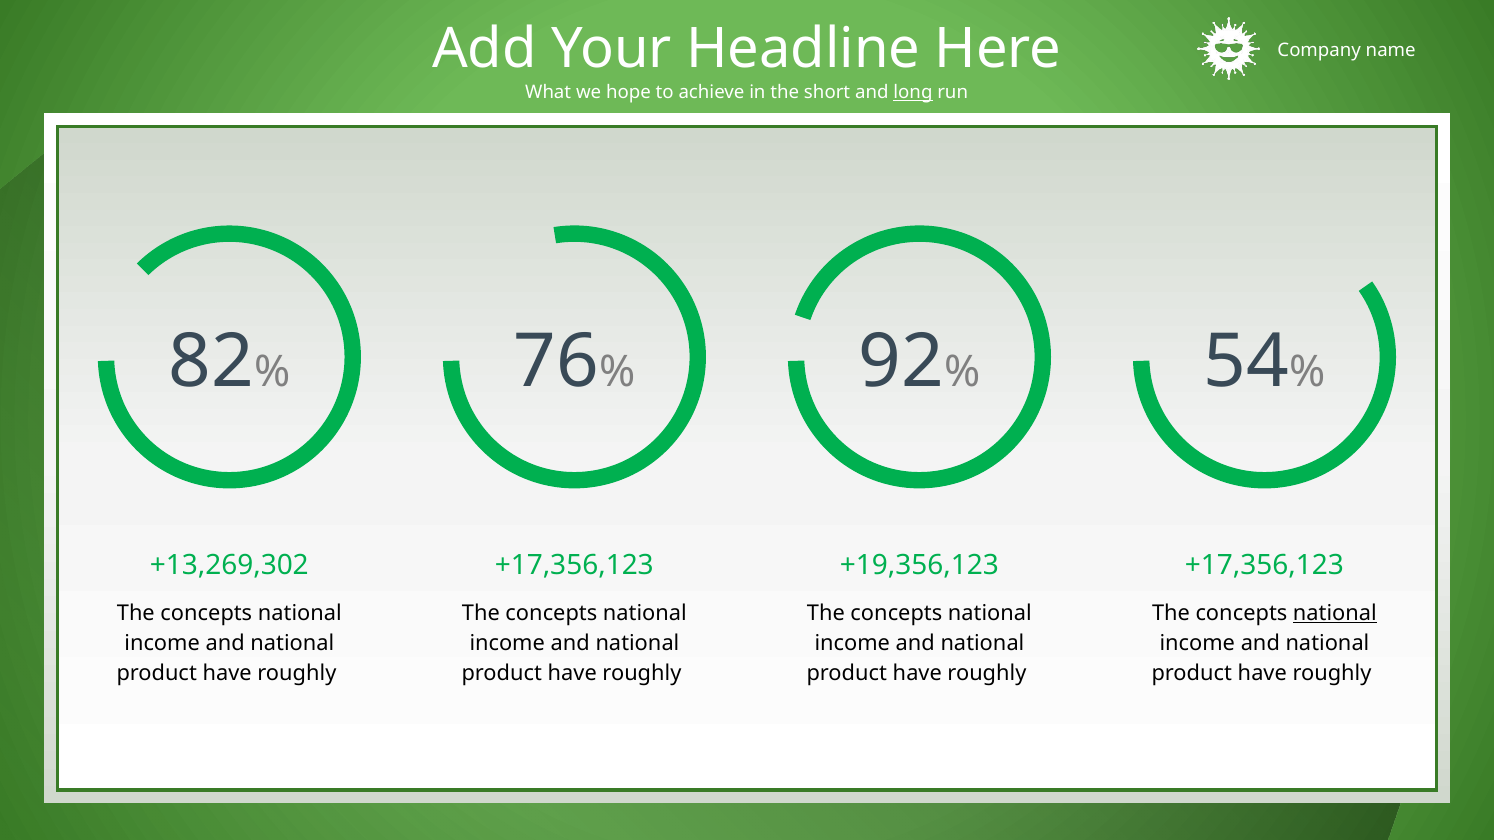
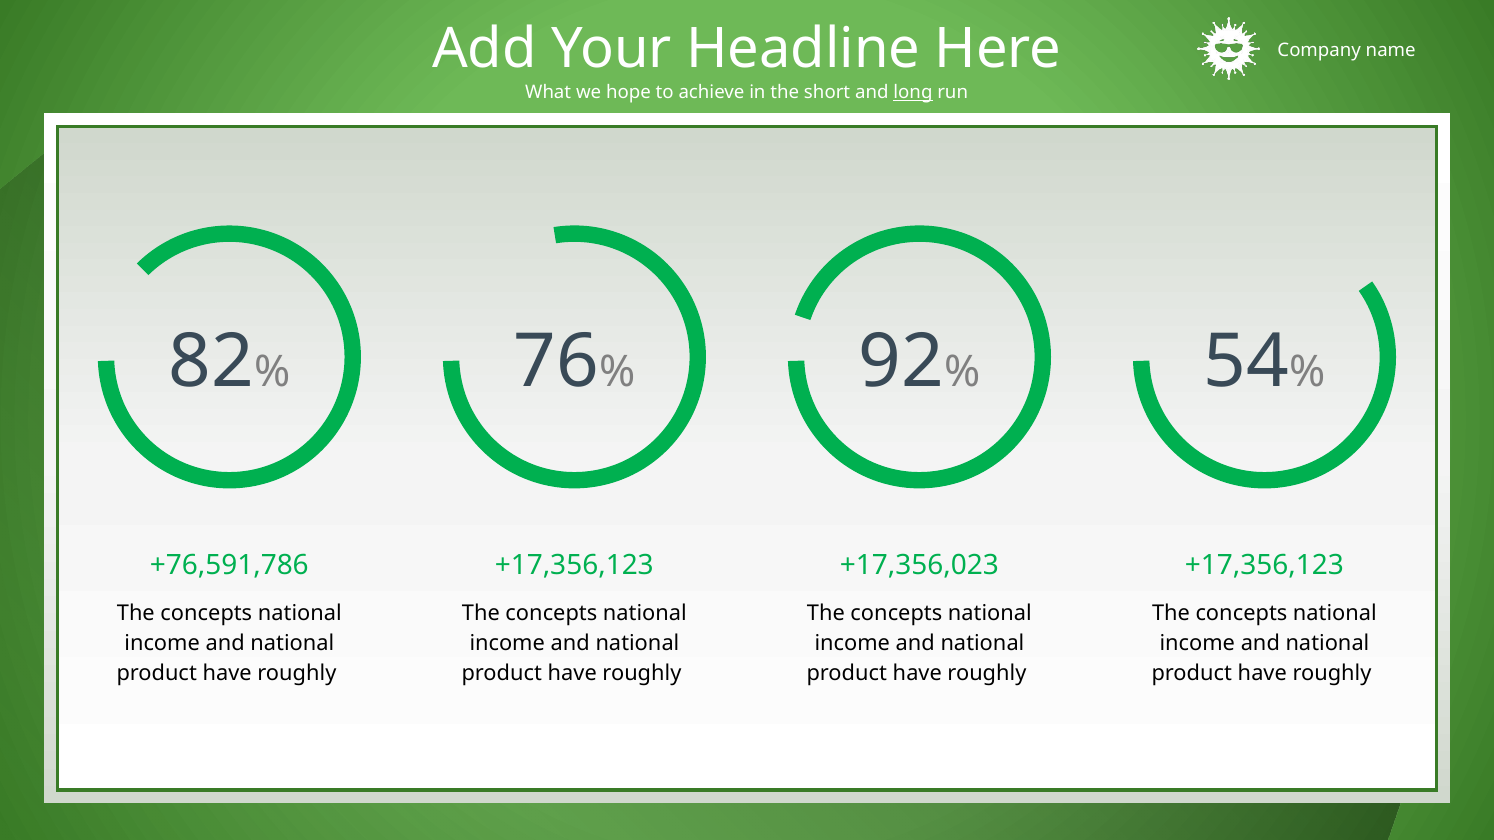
+13,269,302: +13,269,302 -> +76,591,786 (229, 565)
+19,356,123: +19,356,123 -> +17,356,023 (919, 565)
national underline: present -> none (1335, 614)
